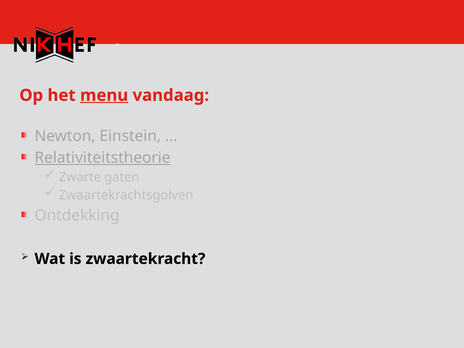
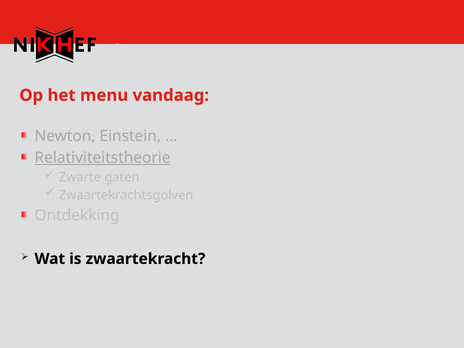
menu underline: present -> none (104, 95)
